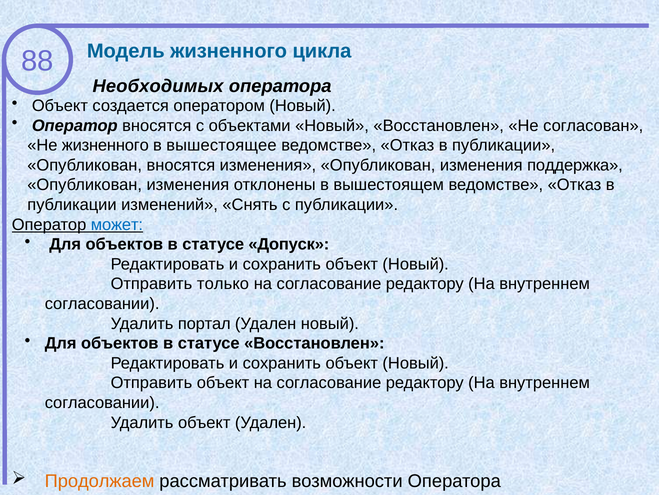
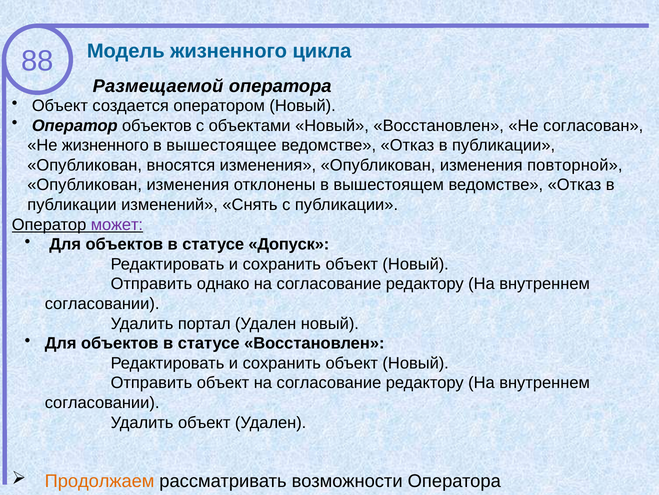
Необходимых: Необходимых -> Размещаемой (158, 86)
Оператор вносятся: вносятся -> объектов (157, 125)
поддержка: поддержка -> повторной (575, 165)
может colour: blue -> purple (117, 224)
только: только -> однако (223, 284)
